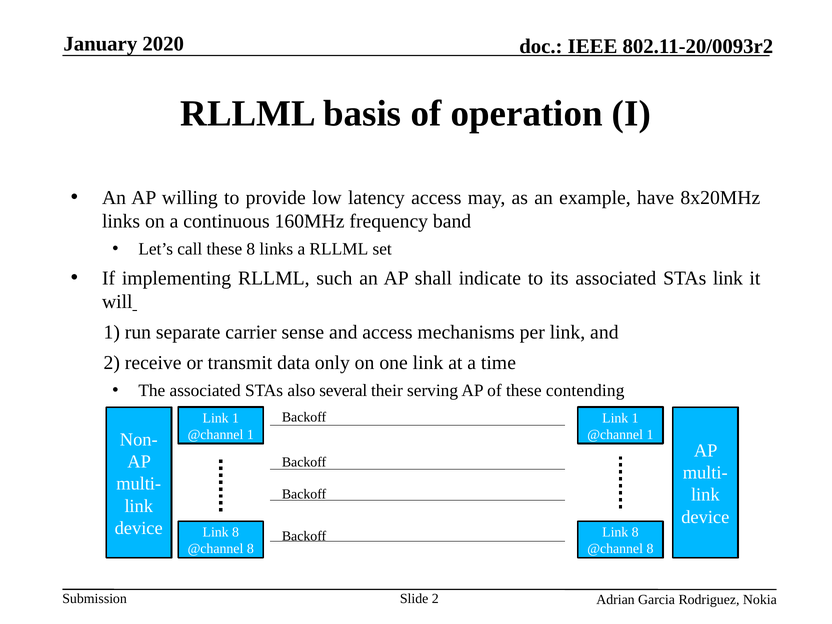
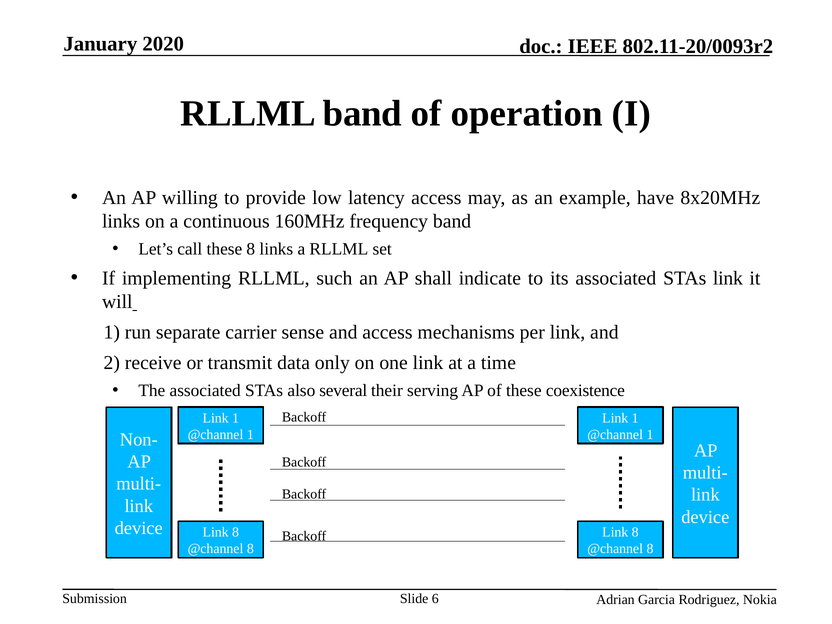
RLLML basis: basis -> band (363, 113)
contending: contending -> coexistence (585, 391)
Slide 2: 2 -> 6 (435, 598)
